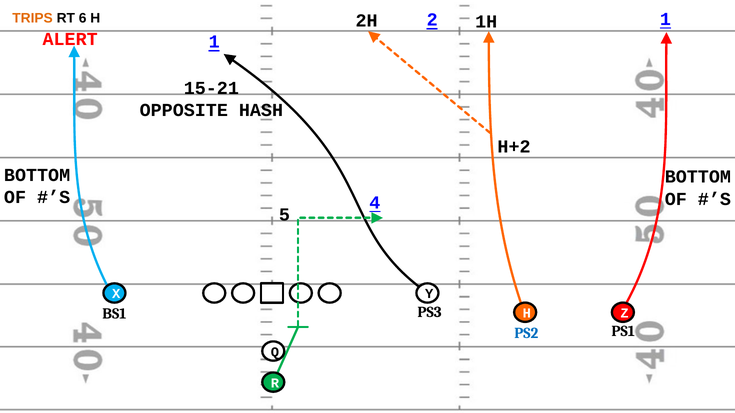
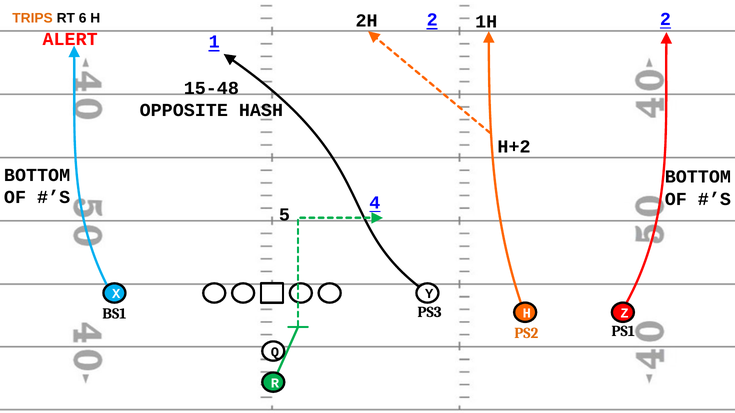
2 1: 1 -> 2 (665, 19)
15-21: 15-21 -> 15-48 (211, 88)
PS2 colour: blue -> orange (526, 334)
